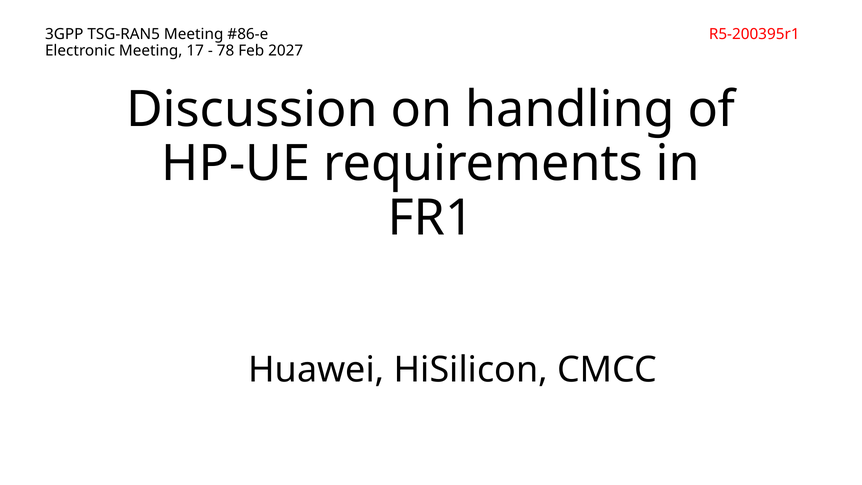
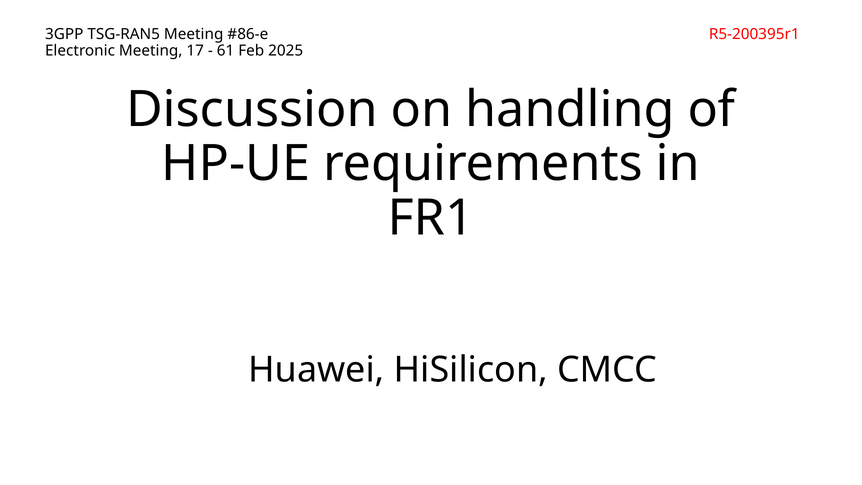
78: 78 -> 61 (226, 51)
2027: 2027 -> 2025 (286, 51)
